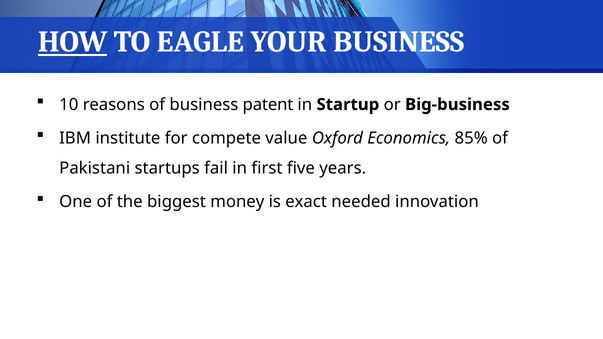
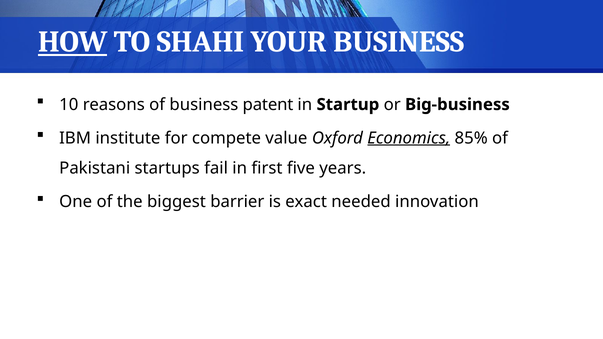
EAGLE: EAGLE -> SHAHI (200, 42)
Economics underline: none -> present (409, 138)
money: money -> barrier (237, 202)
